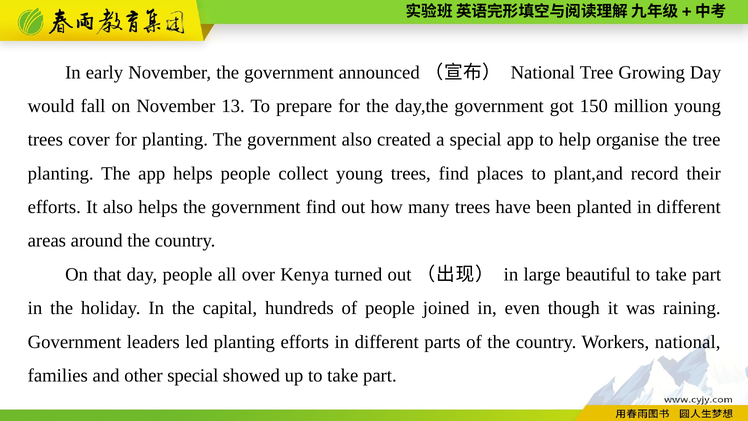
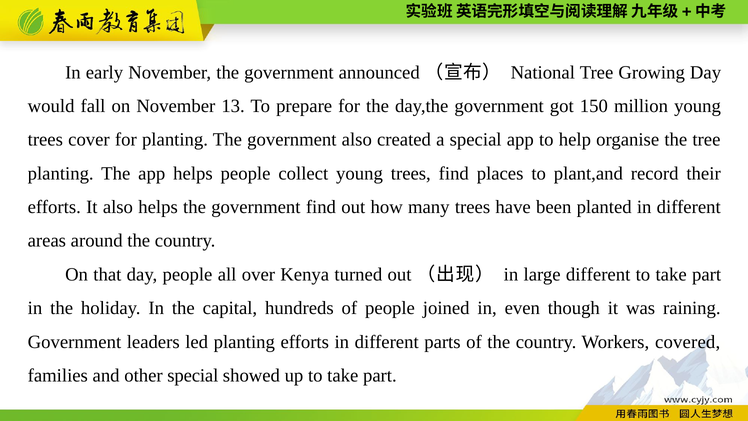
large beautiful: beautiful -> different (598, 274)
Workers national: national -> covered (688, 342)
